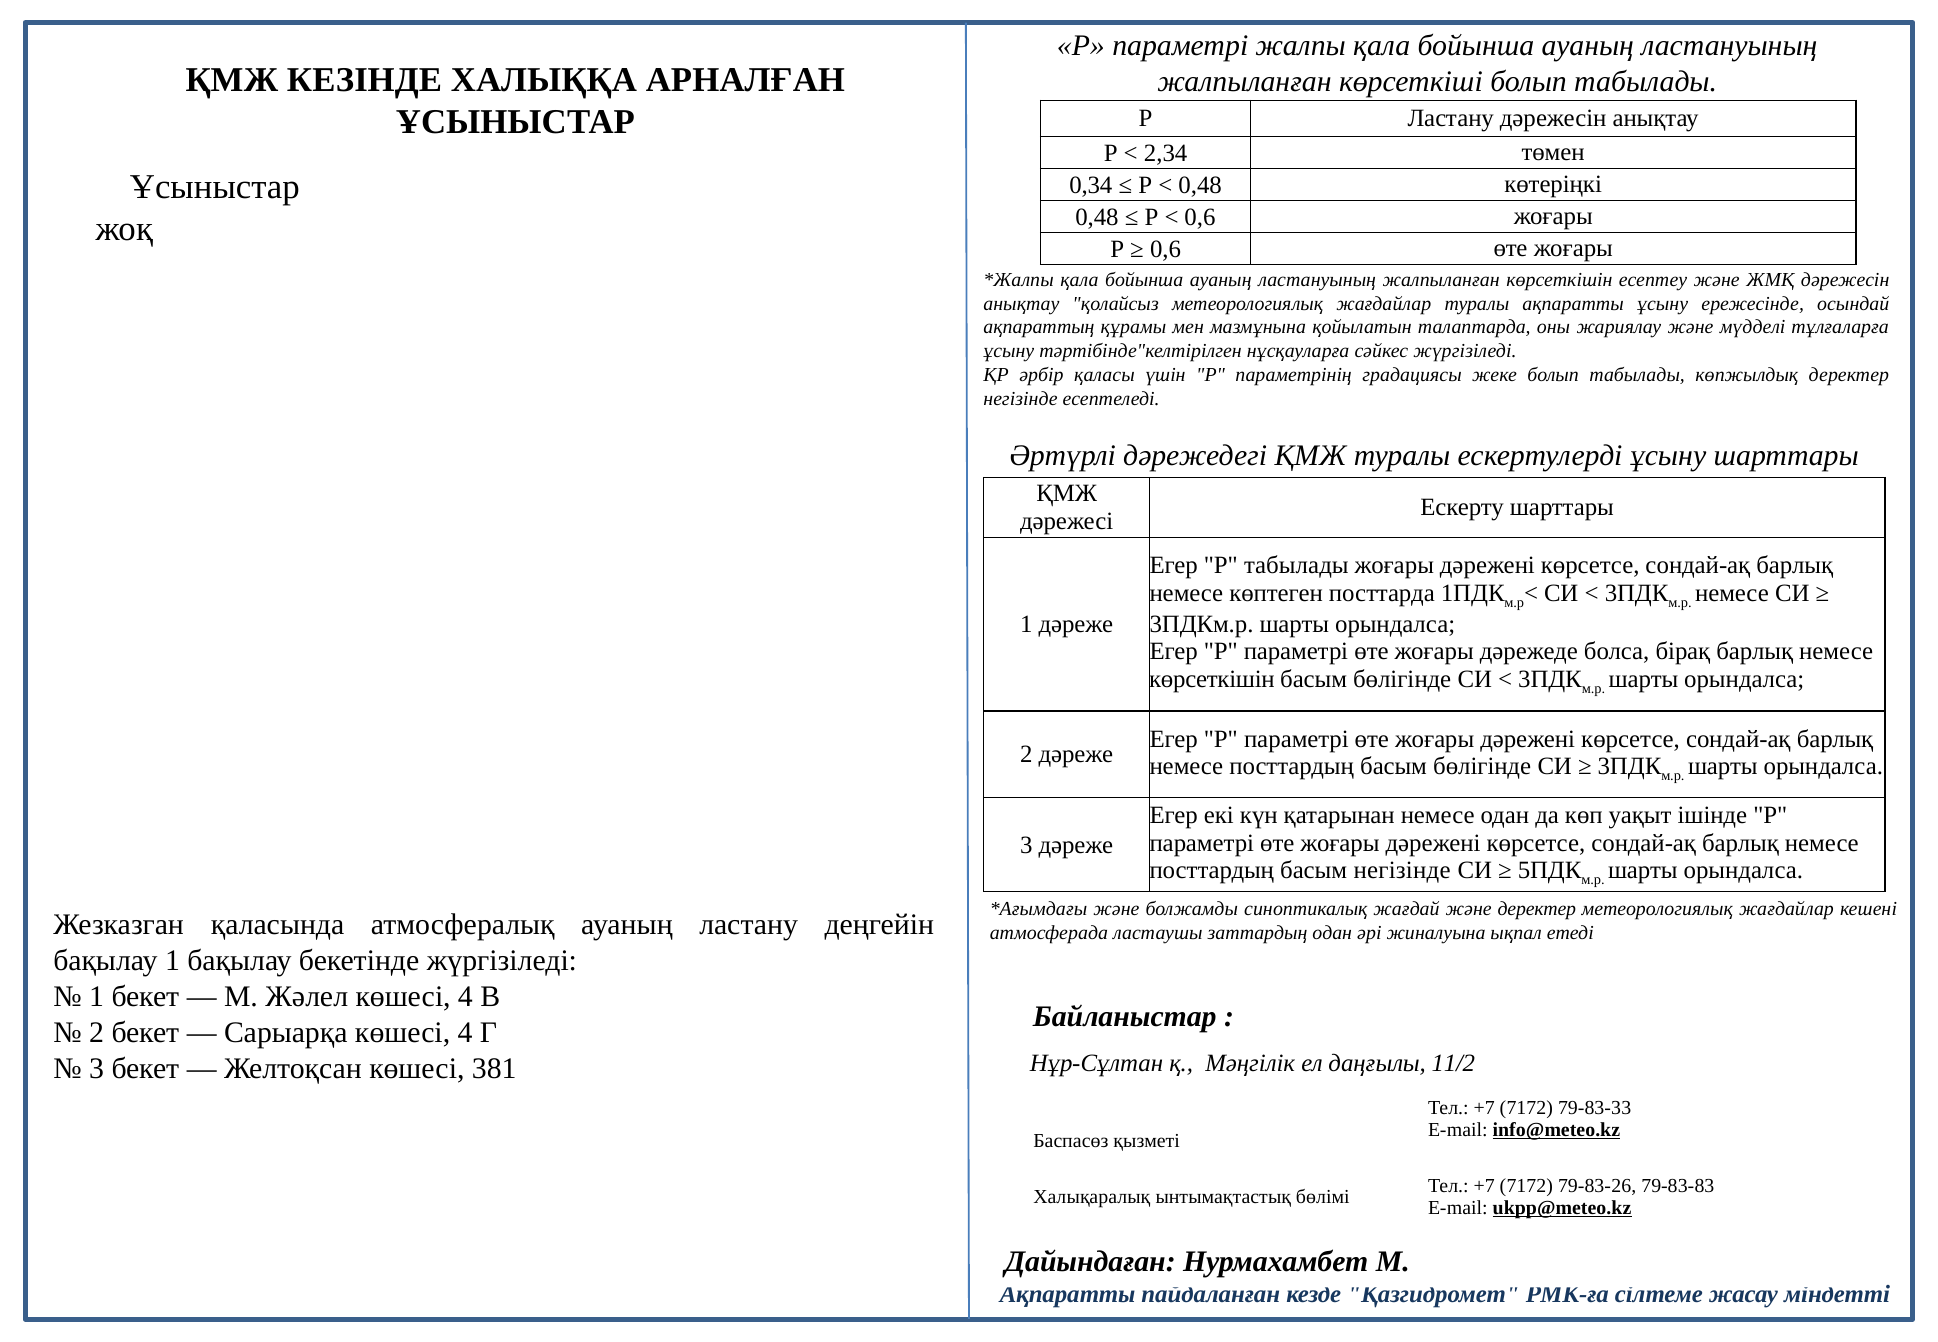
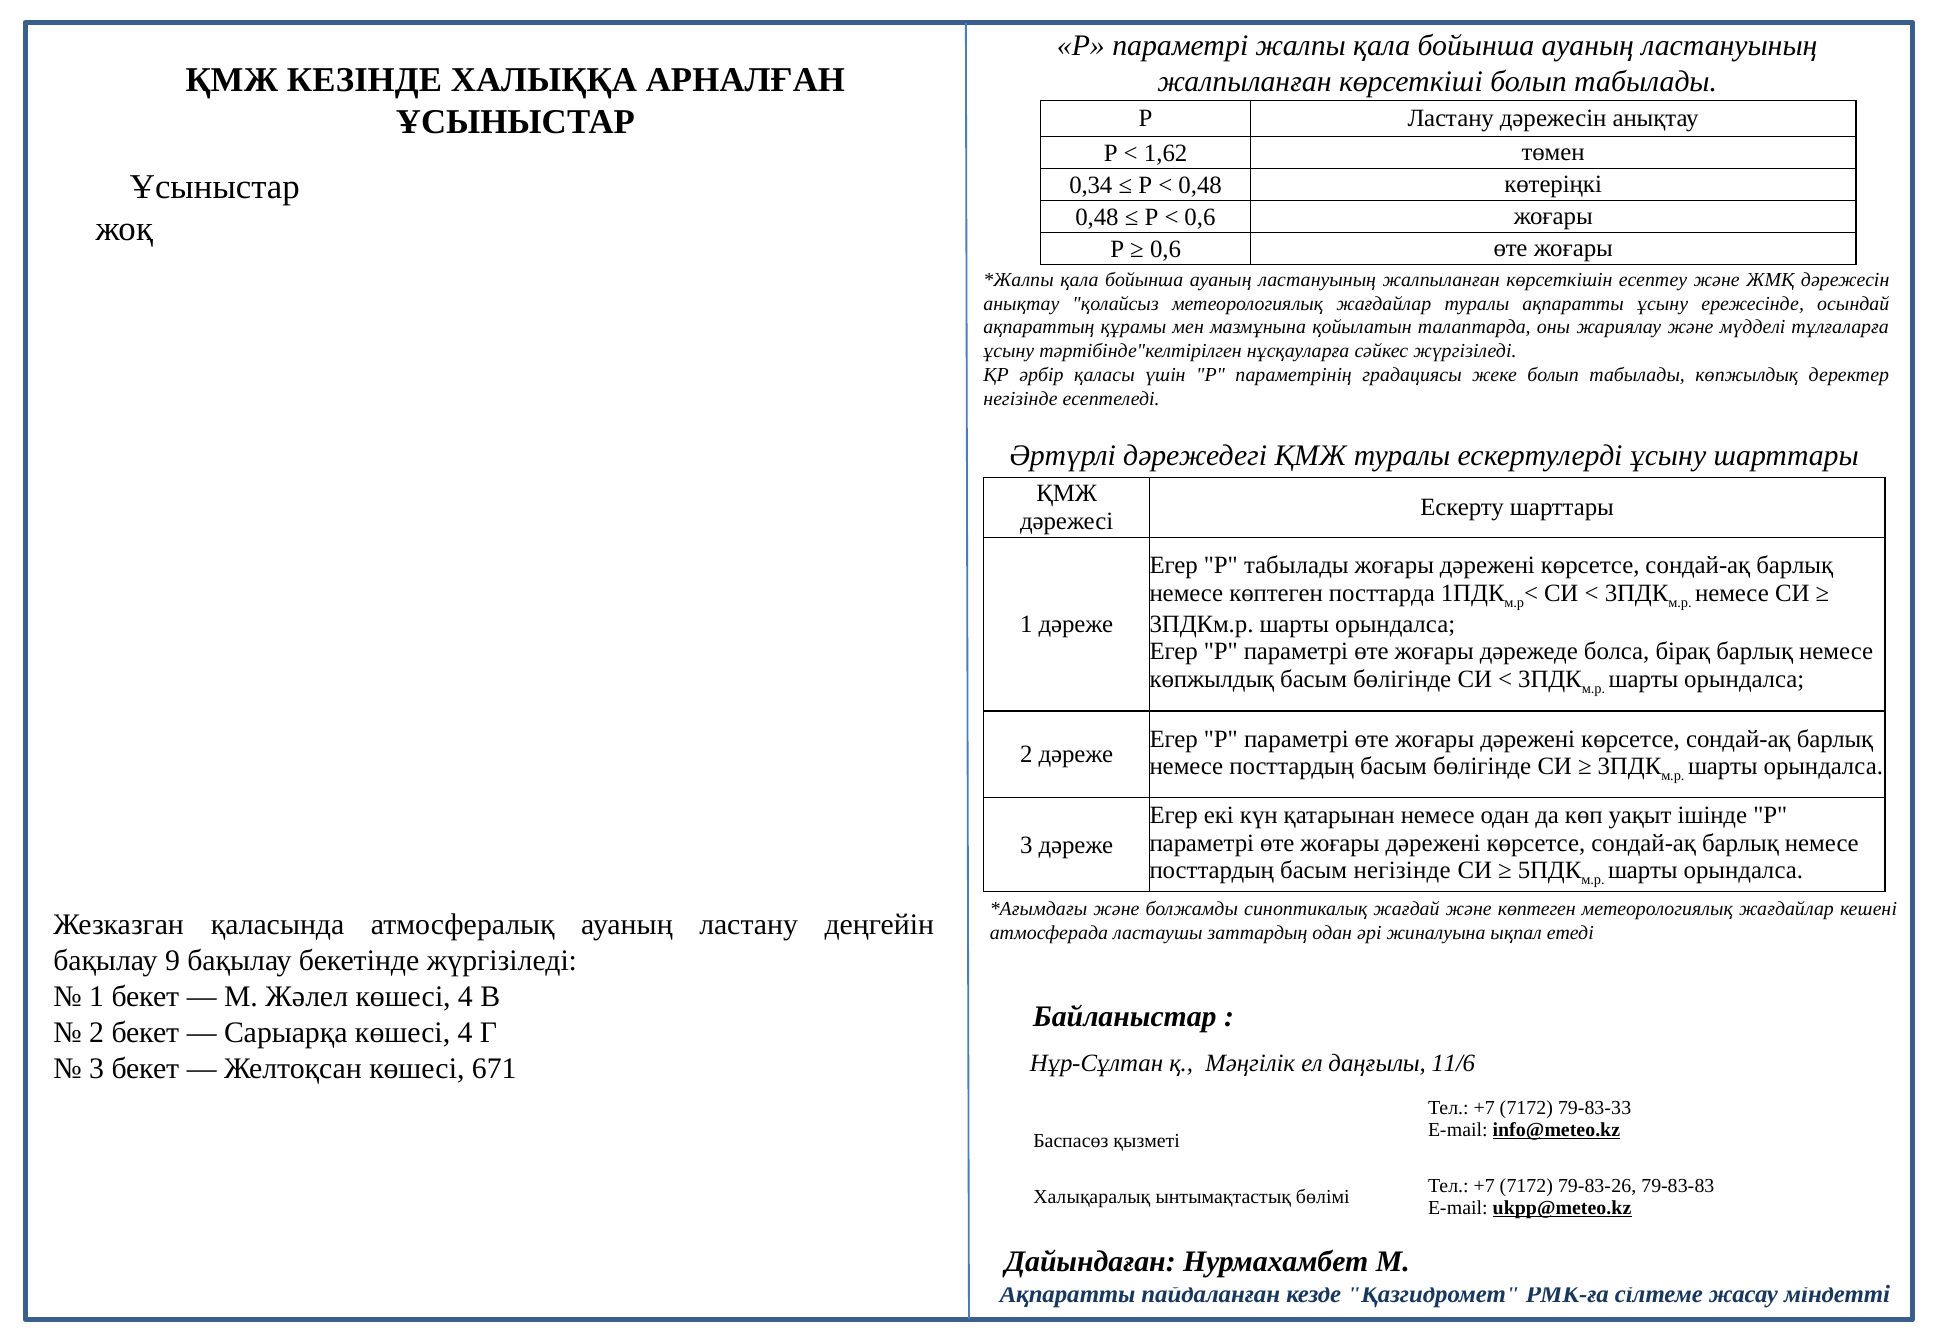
2,34: 2,34 -> 1,62 (1166, 153)
көрсеткішін: көрсеткішін -> көпжылдық (1212, 679)
және деректер: деректер -> көптеген (1537, 909)
бақылау 1: 1 -> 9 (172, 961)
11/2: 11/2 -> 11/6 (1453, 1064)
381: 381 -> 671 (494, 1068)
